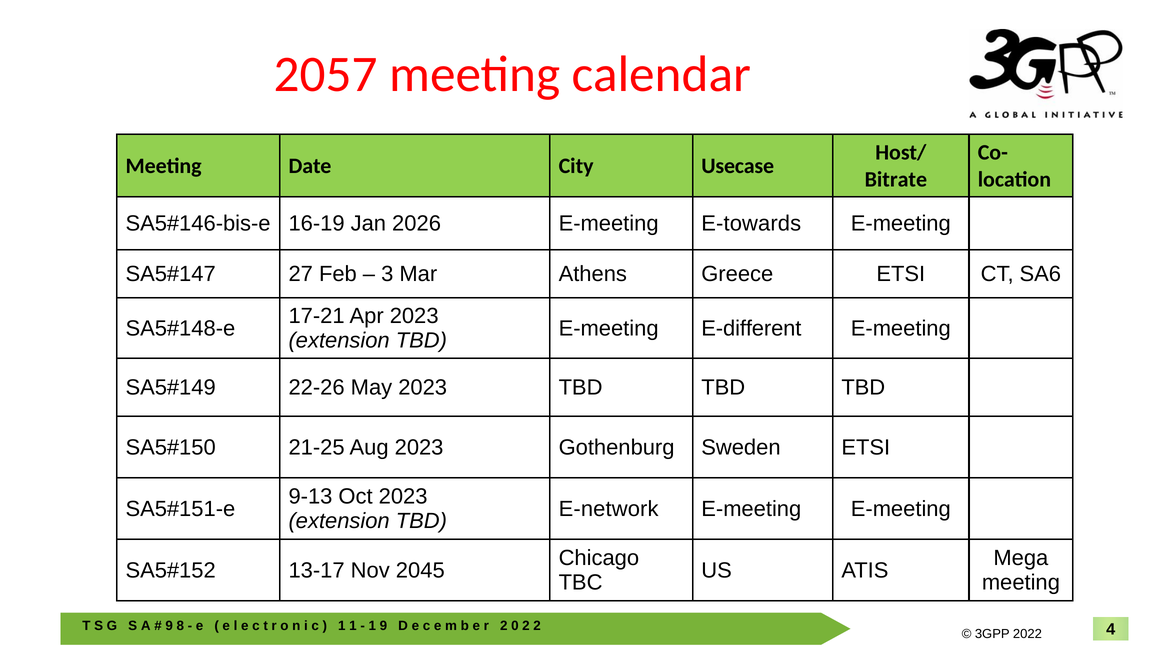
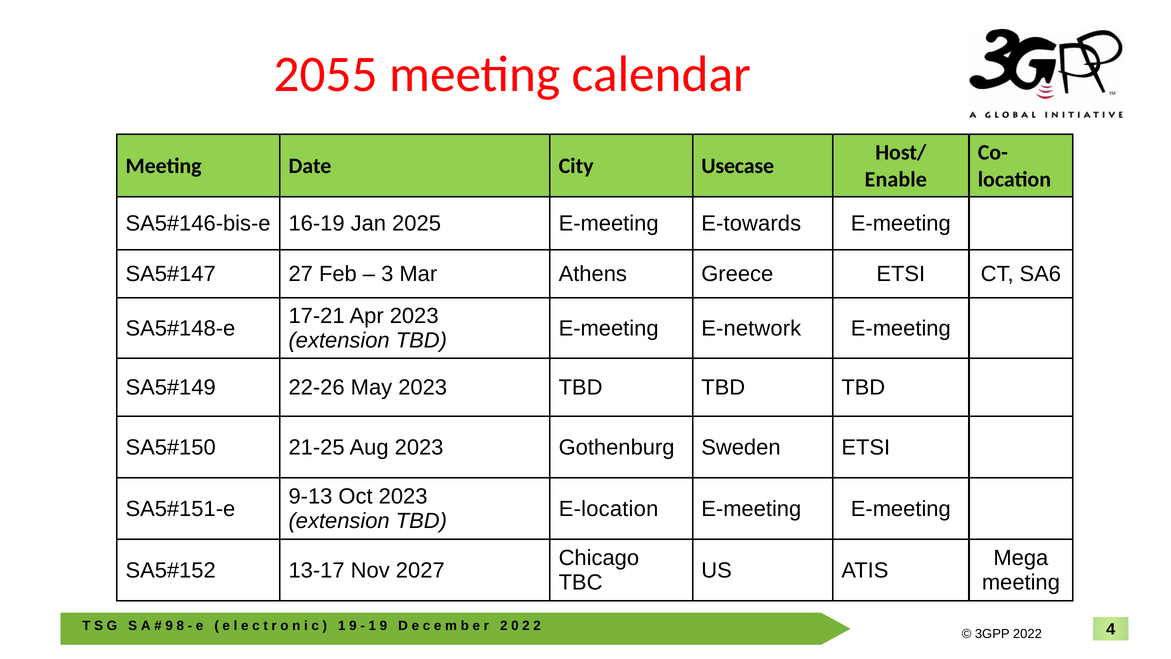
2057: 2057 -> 2055 (326, 74)
Bitrate: Bitrate -> Enable (896, 179)
2026: 2026 -> 2025 (417, 224)
E-different: E-different -> E-network (751, 328)
E-network: E-network -> E-location (609, 509)
2045: 2045 -> 2027 (420, 570)
1: 1 -> 9 (353, 626)
